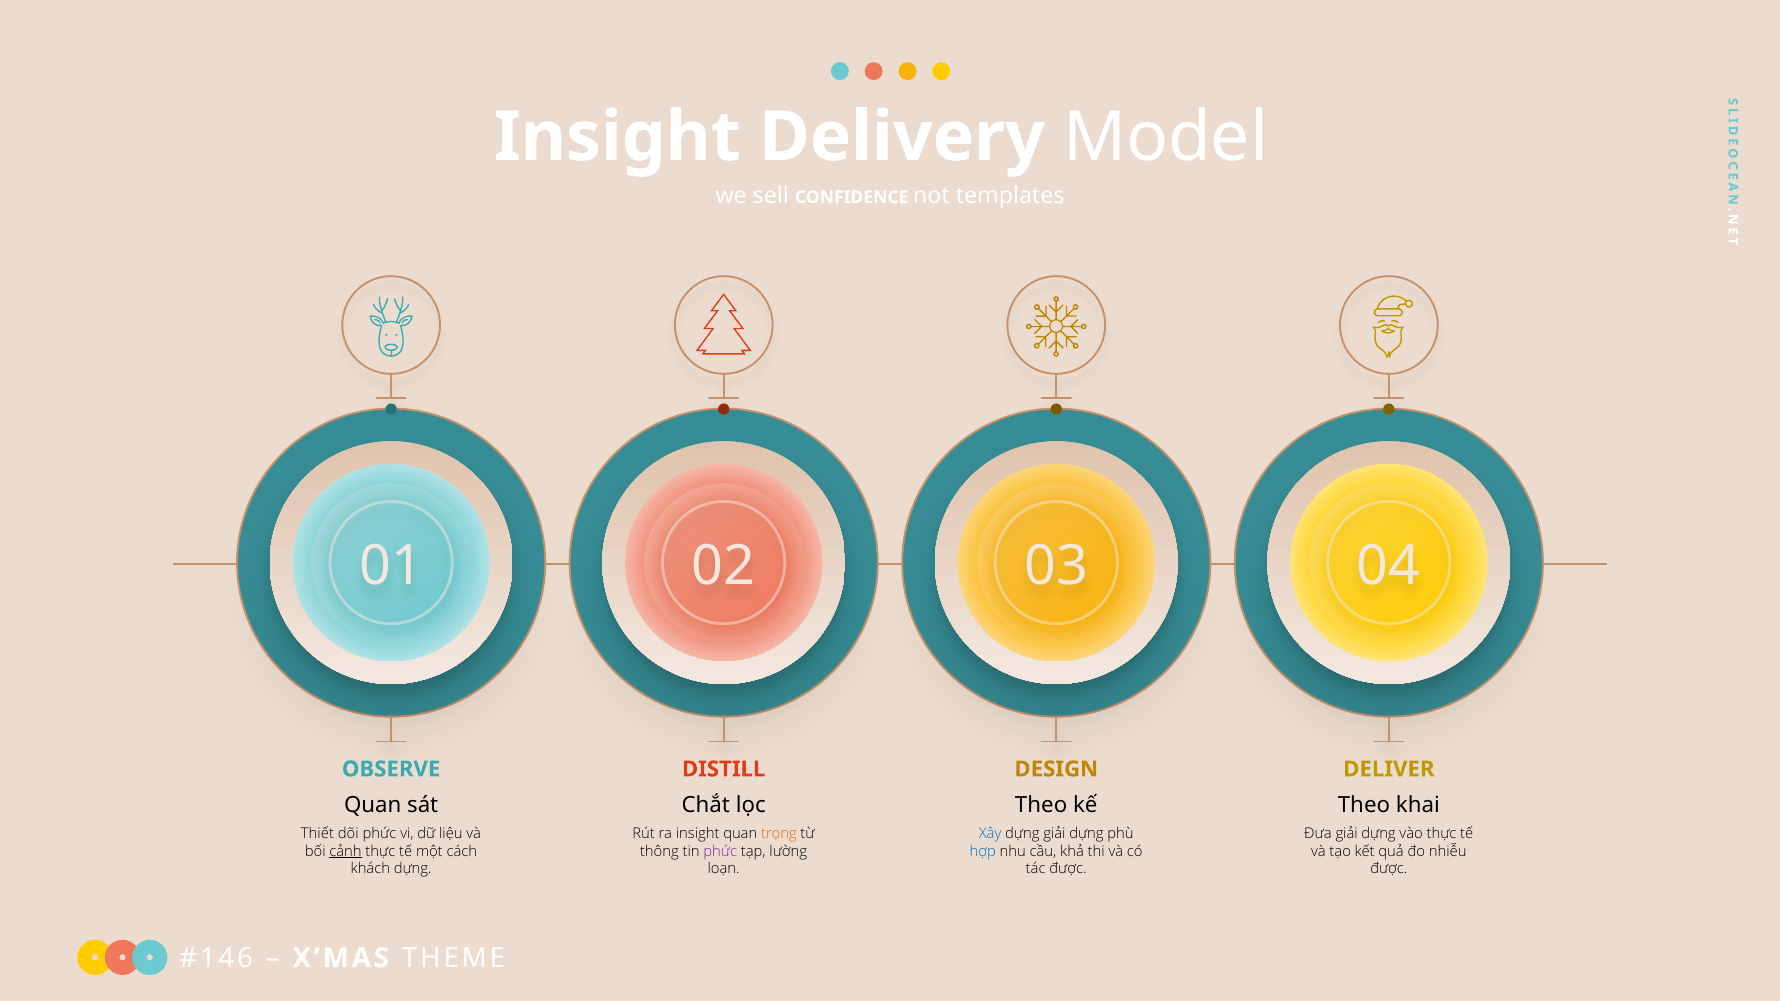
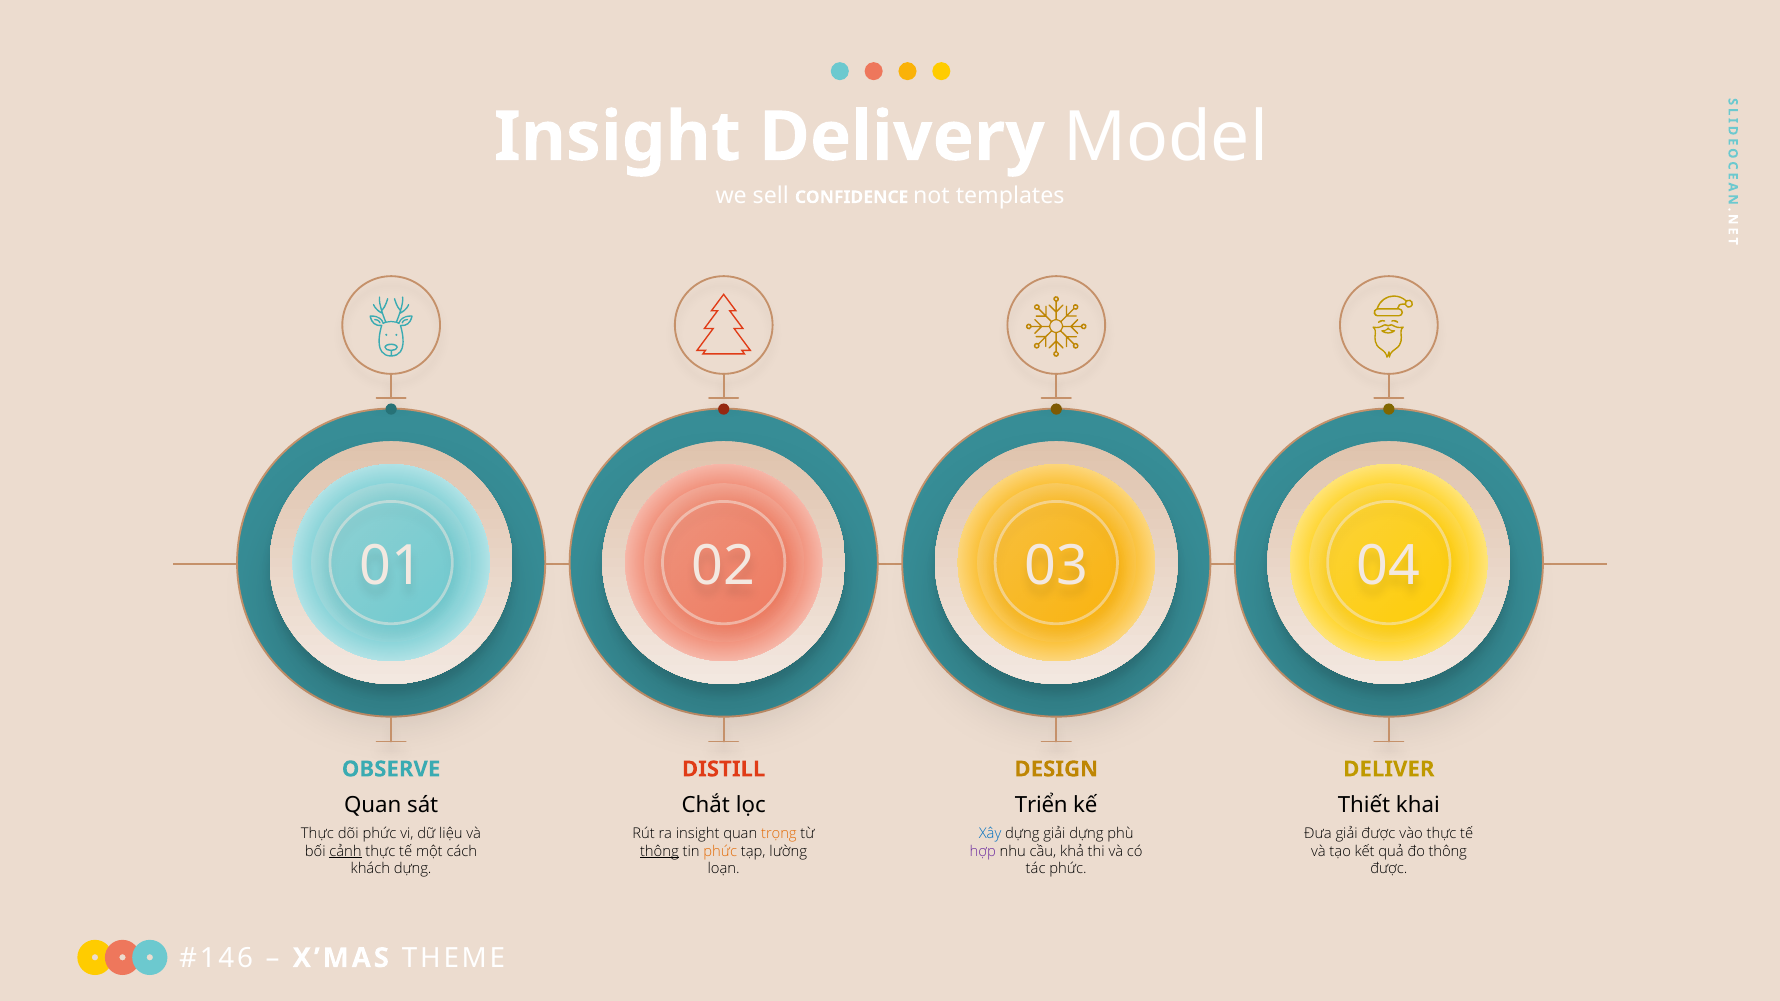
Theo: Theo -> Triển (1041, 805)
Theo: Theo -> Thiết (1364, 805)
Thiết: Thiết -> Thực (317, 834)
Đưa giải dựng: dựng -> được (1379, 834)
thông underline: none -> present (659, 852)
phức colour: purple -> orange (720, 852)
hợp colour: blue -> purple (983, 852)
đo nhiễu: nhiễu -> thông (1448, 852)
tác được: được -> phức (1068, 869)
